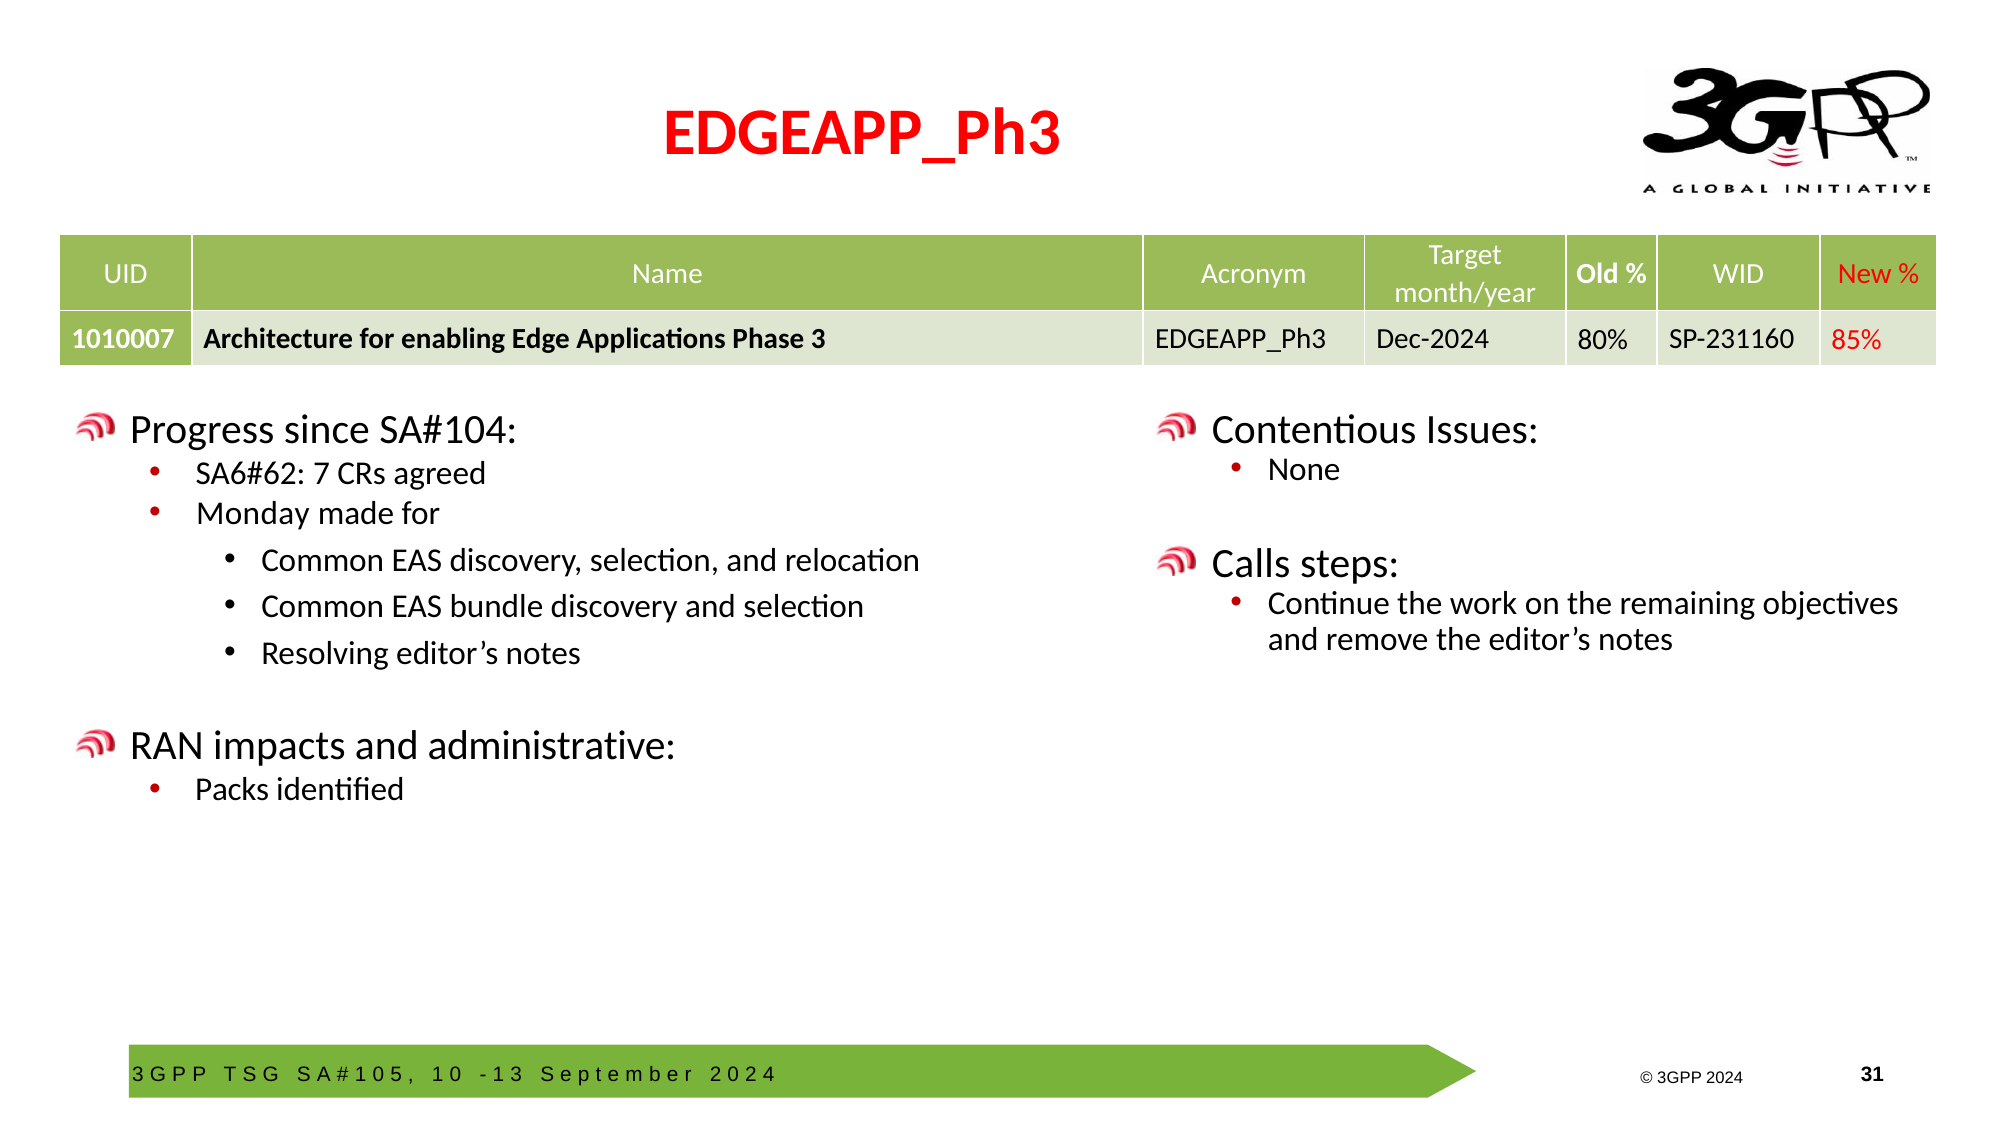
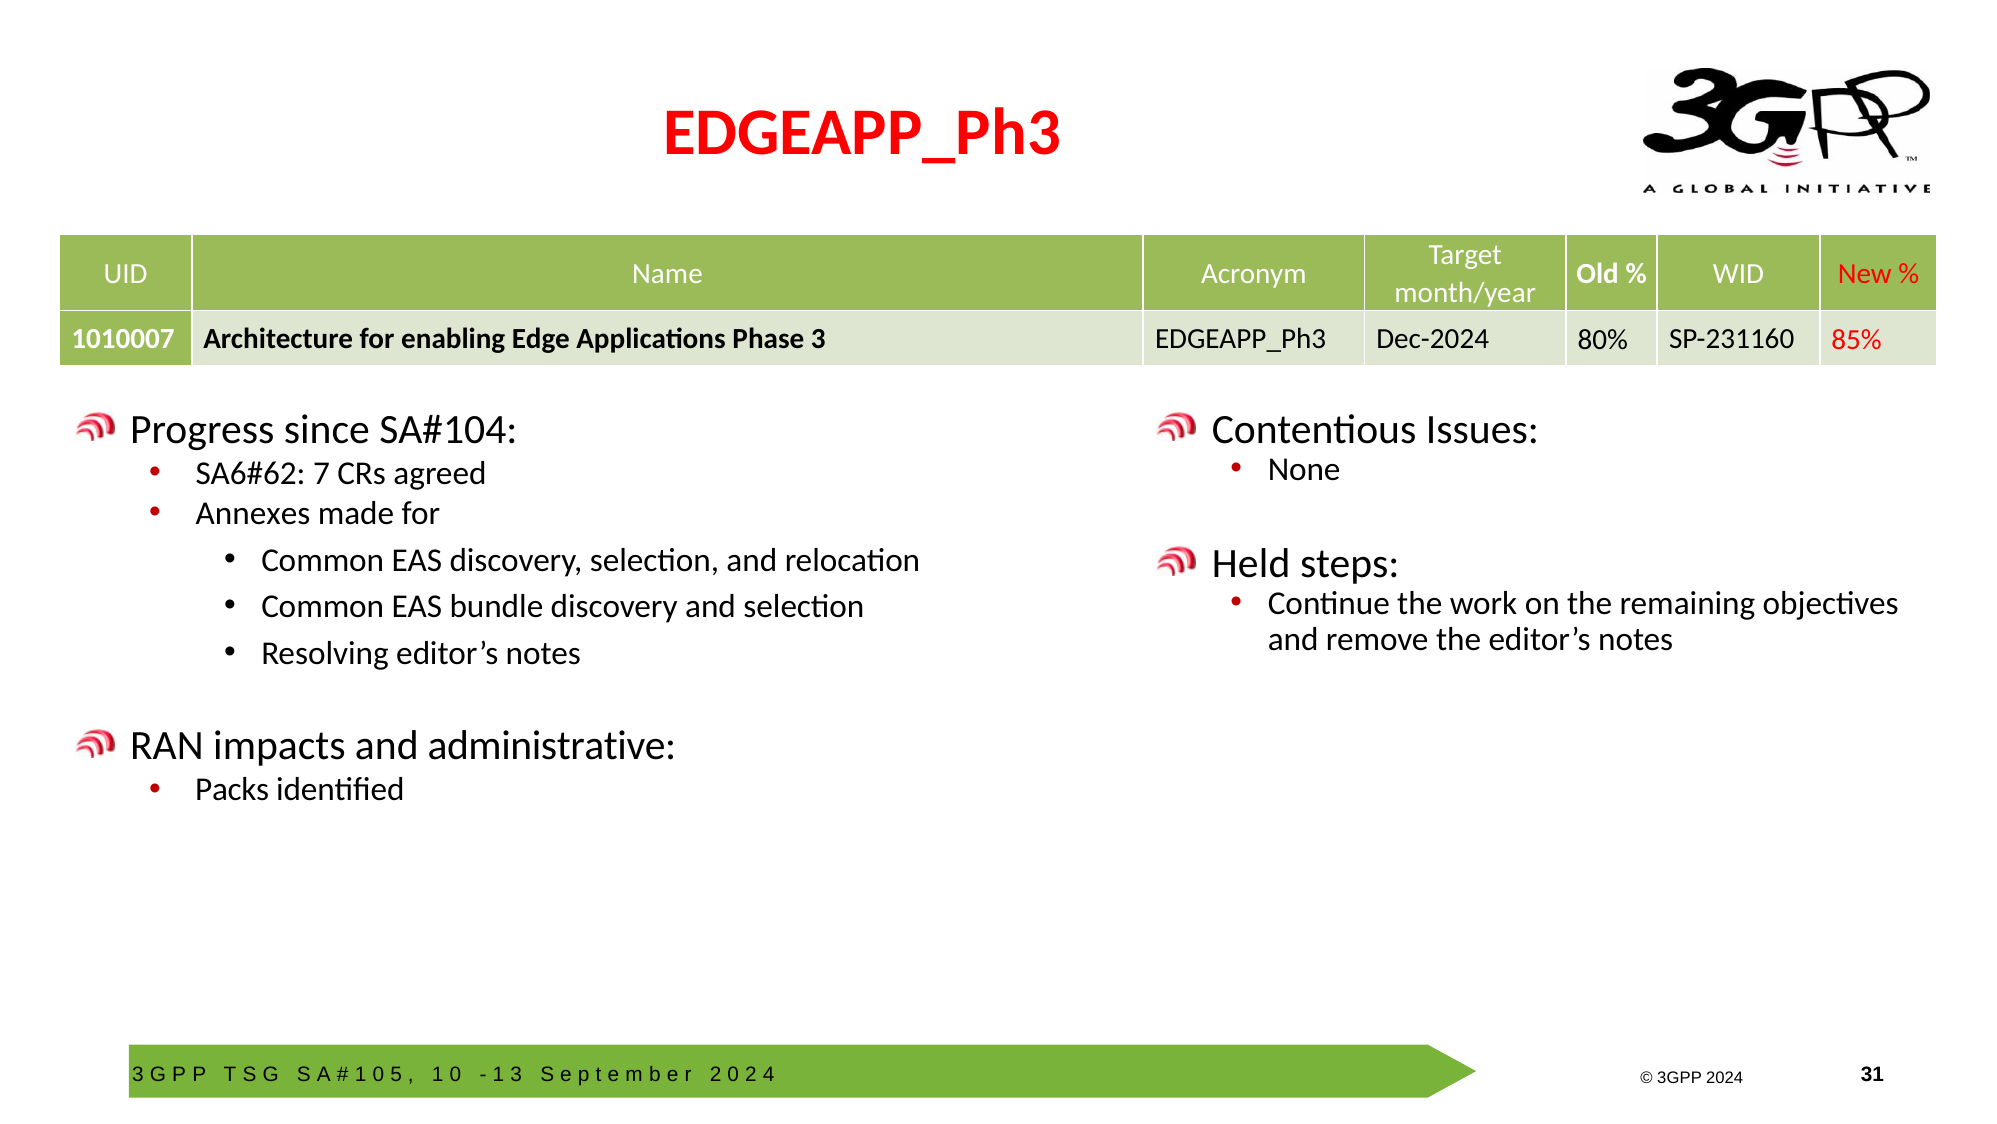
Monday: Monday -> Annexes (253, 513)
Calls: Calls -> Held (1251, 563)
